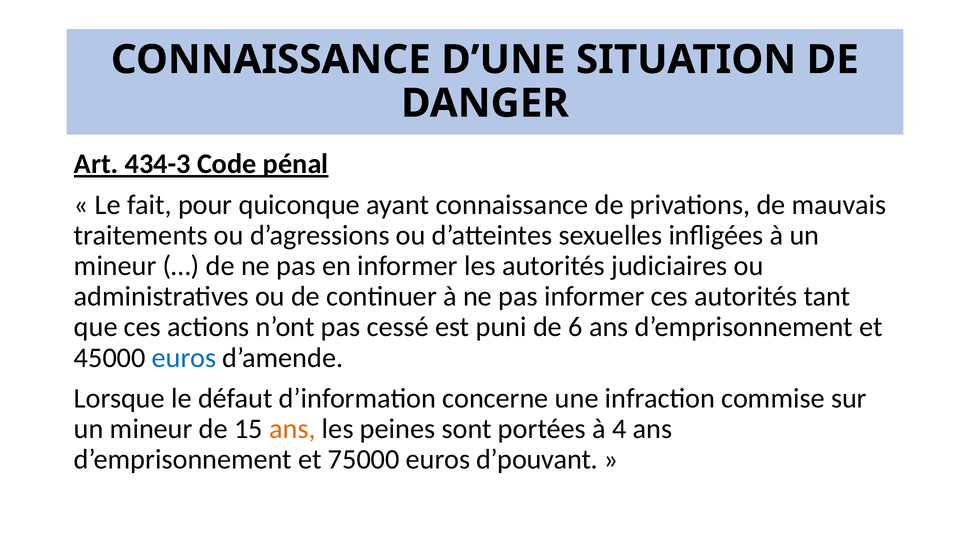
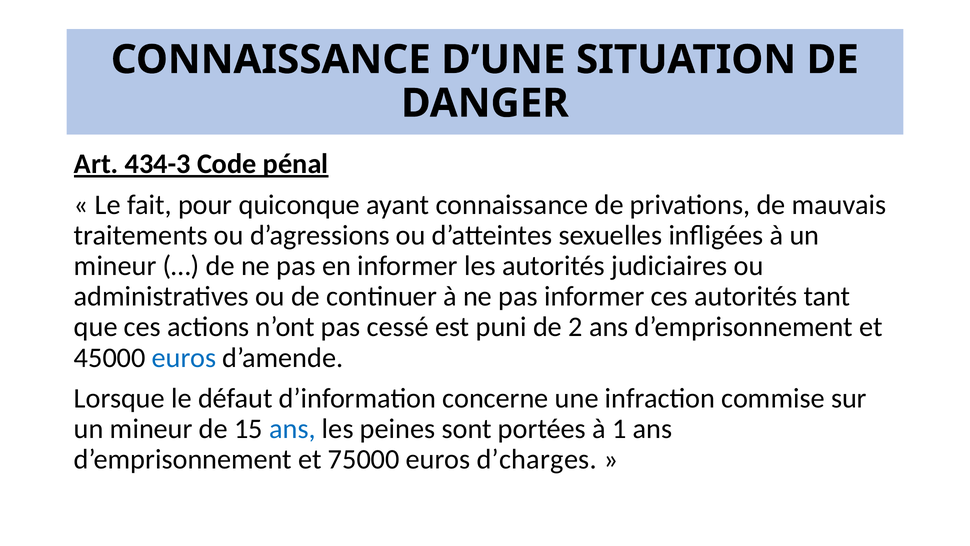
6: 6 -> 2 (576, 327)
ans colour: orange -> blue (292, 429)
4: 4 -> 1 (619, 429)
d’pouvant: d’pouvant -> d’charges (537, 459)
